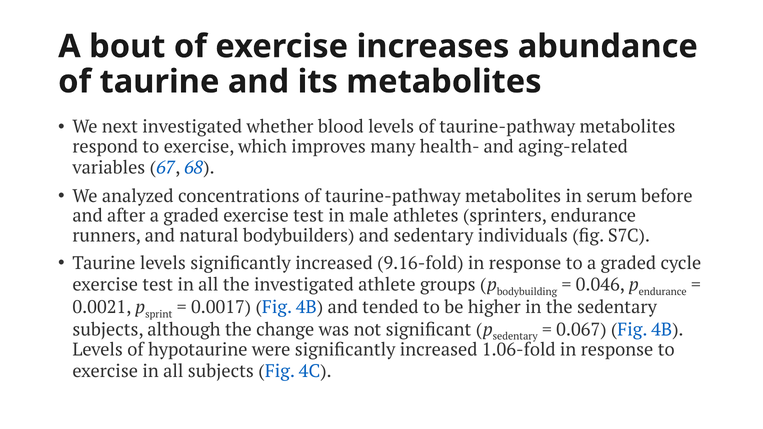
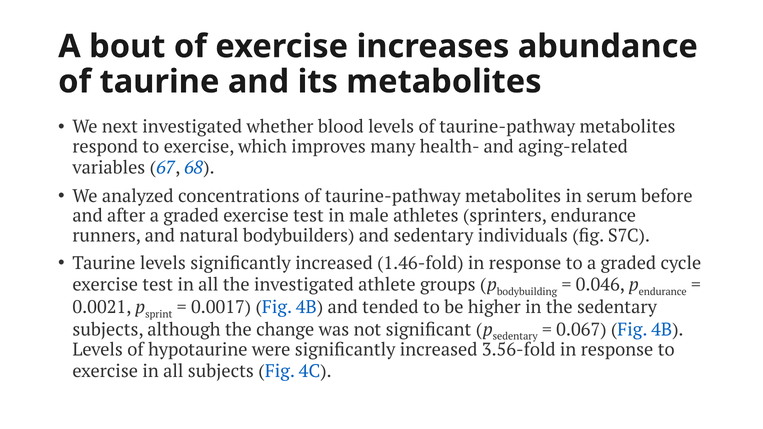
9.16-fold: 9.16-fold -> 1.46-fold (420, 263)
1.06-fold: 1.06-fold -> 3.56-fold (519, 350)
